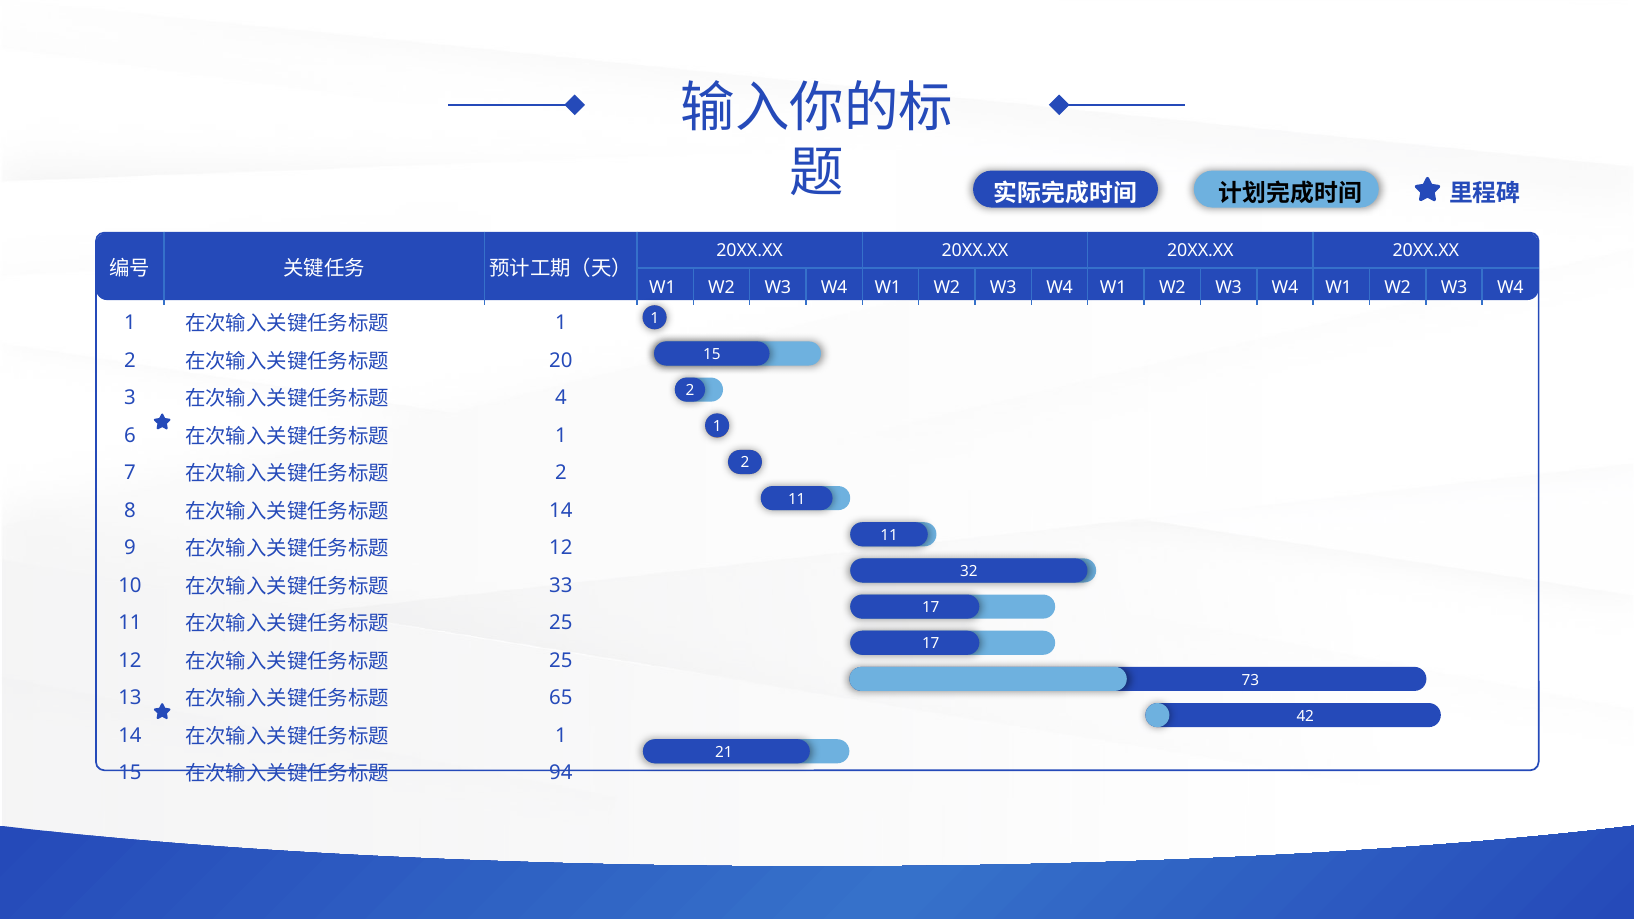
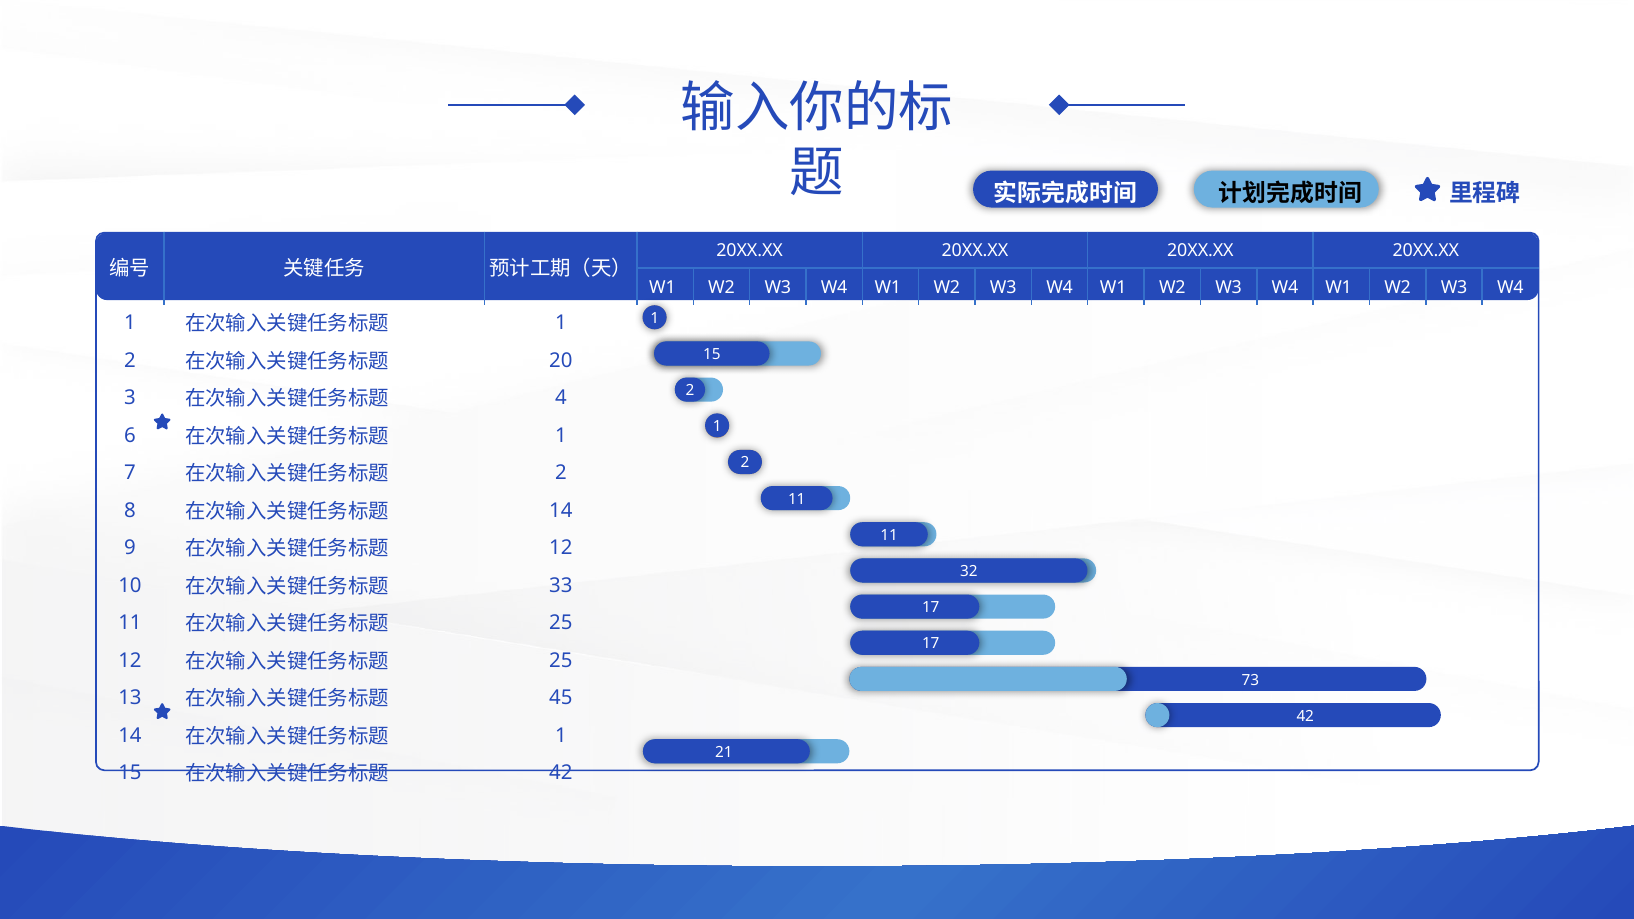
65: 65 -> 45 (561, 698)
94: 94 -> 42 (561, 773)
